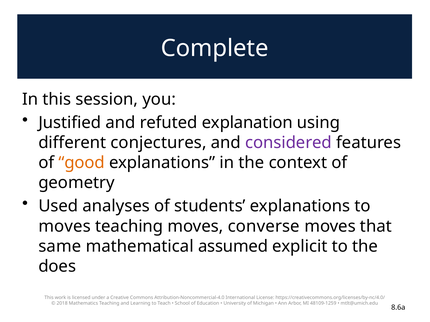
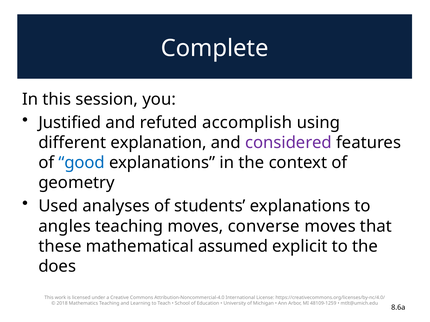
explanation: explanation -> accomplish (247, 123)
conjectures: conjectures -> explanation (159, 143)
good colour: orange -> blue (82, 163)
moves: moves -> angles (65, 227)
same: same -> these (60, 247)
